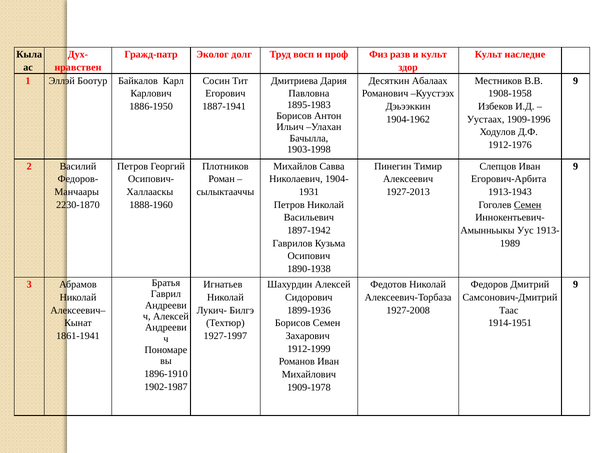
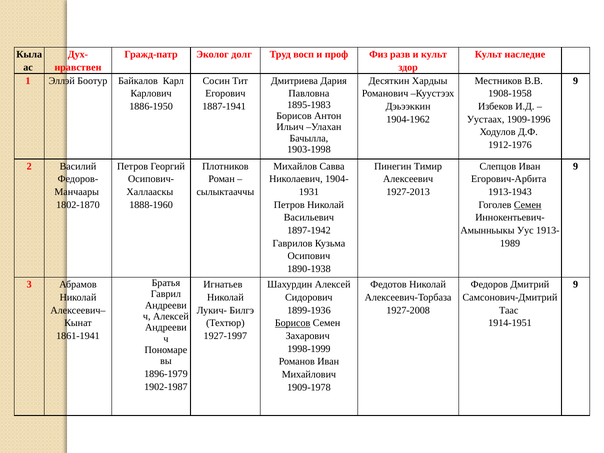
Абалаах: Абалаах -> Хардыы (430, 81)
2230-1870: 2230-1870 -> 1802-1870 (78, 205)
Борисов underline: none -> present (293, 323)
1912-1999: 1912-1999 -> 1998-1999 (309, 349)
1896-1910: 1896-1910 -> 1896-1979 (166, 374)
